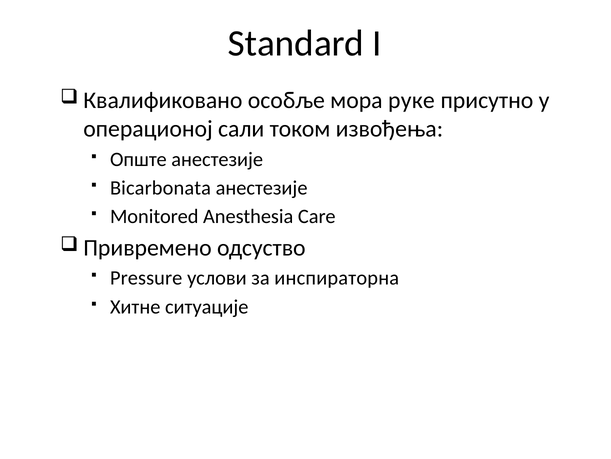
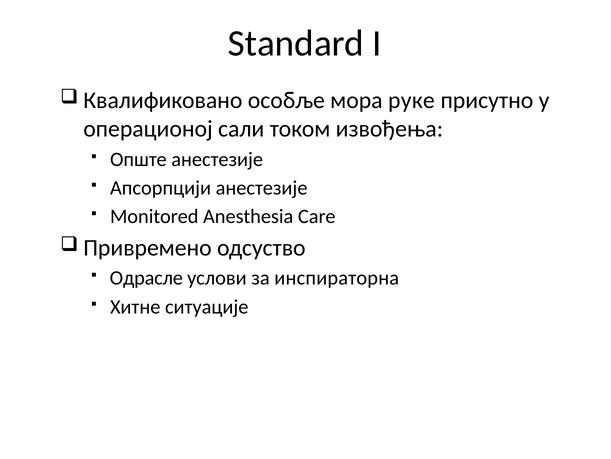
Bicarbonatа: Bicarbonatа -> Апсорпцији (161, 188)
Pressure: Pressure -> Одрасле (146, 278)
